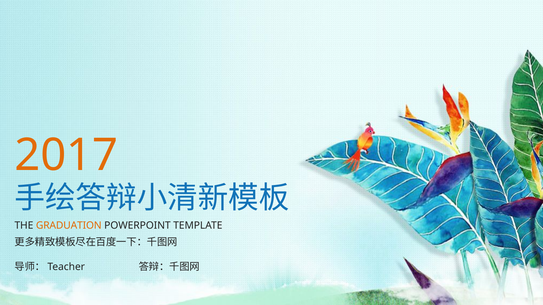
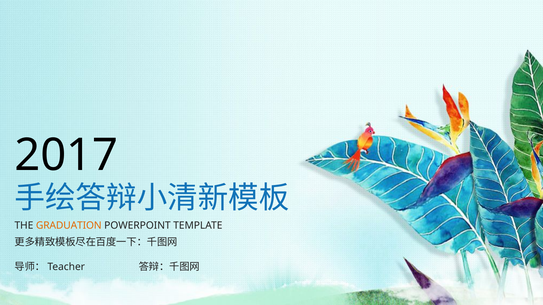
2017 colour: orange -> black (66, 156)
